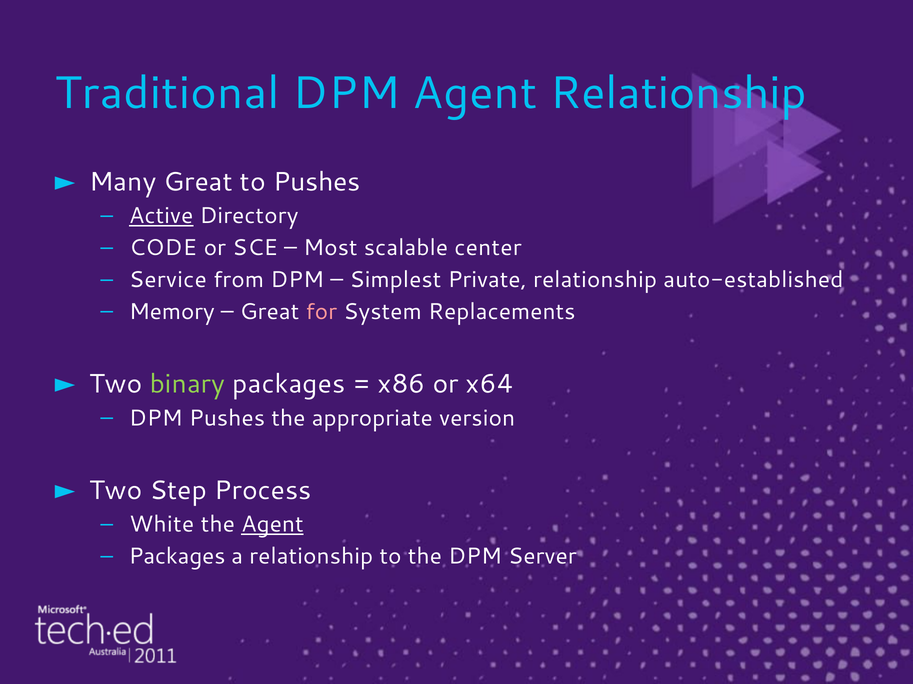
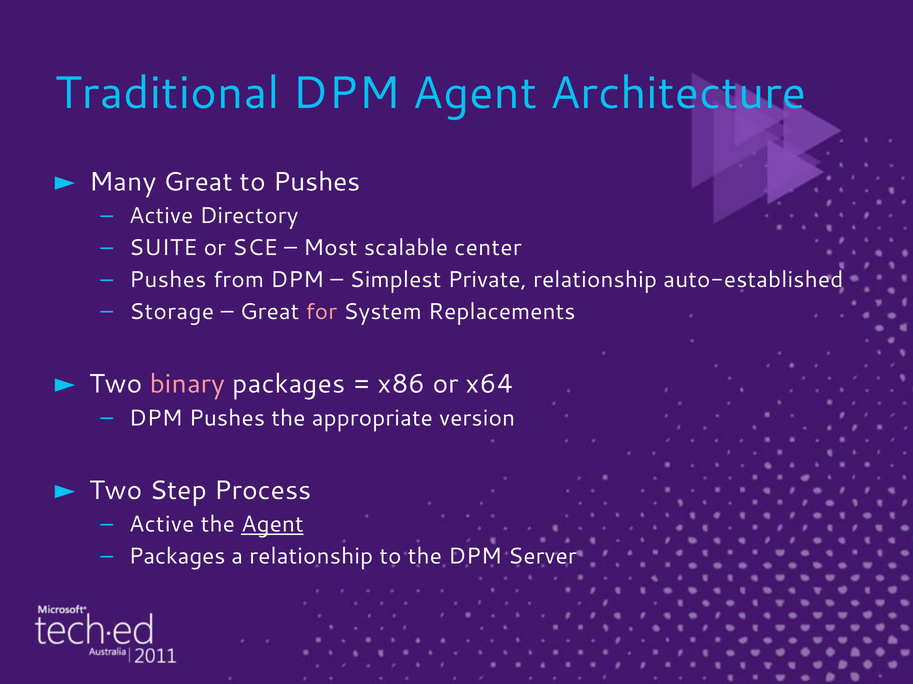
Agent Relationship: Relationship -> Architecture (678, 93)
Active underline: present -> none (161, 216)
CODE: CODE -> SUITE (163, 248)
Service: Service -> Pushes (168, 280)
Memory: Memory -> Storage (172, 312)
binary colour: light green -> pink (187, 385)
White: White -> Active (162, 525)
